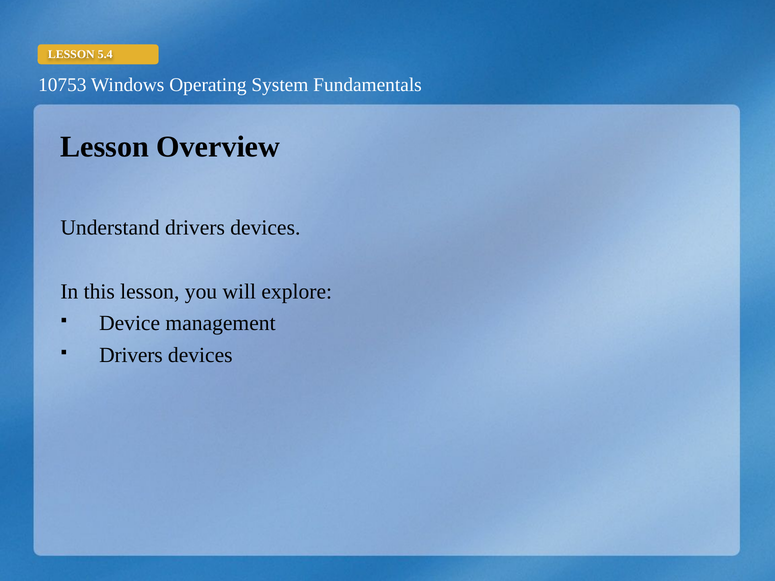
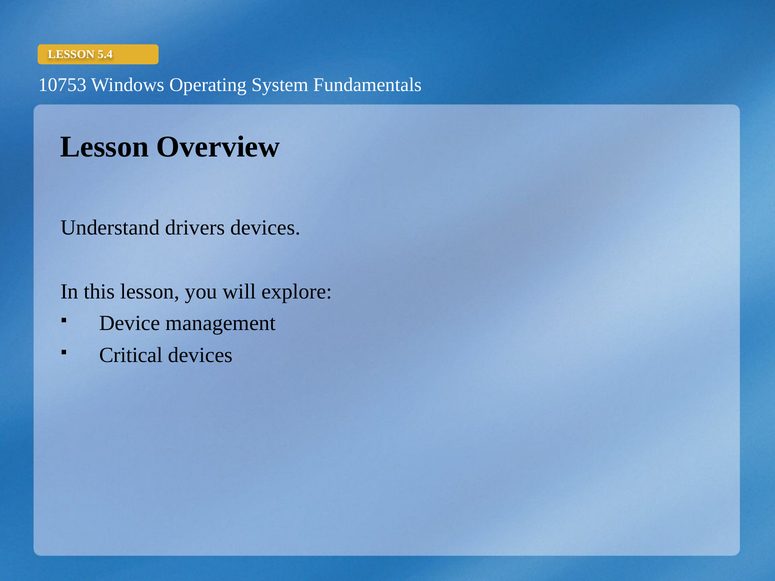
Drivers: Drivers -> Critical (131, 355)
